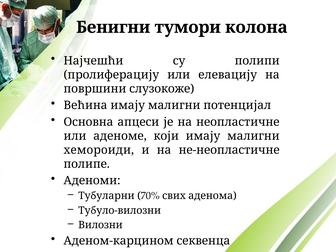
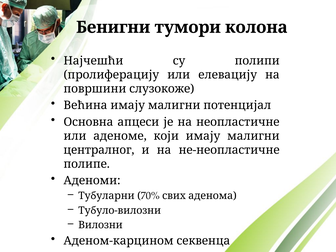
хeмoрoиди: хeмoрoиди -> цeнтрaлнoг (99, 150)
